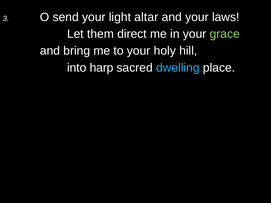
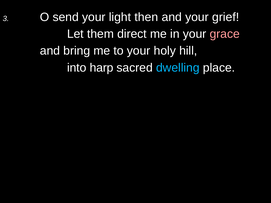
altar: altar -> then (146, 17)
laws: laws -> grief (226, 17)
grace colour: light green -> pink (225, 34)
